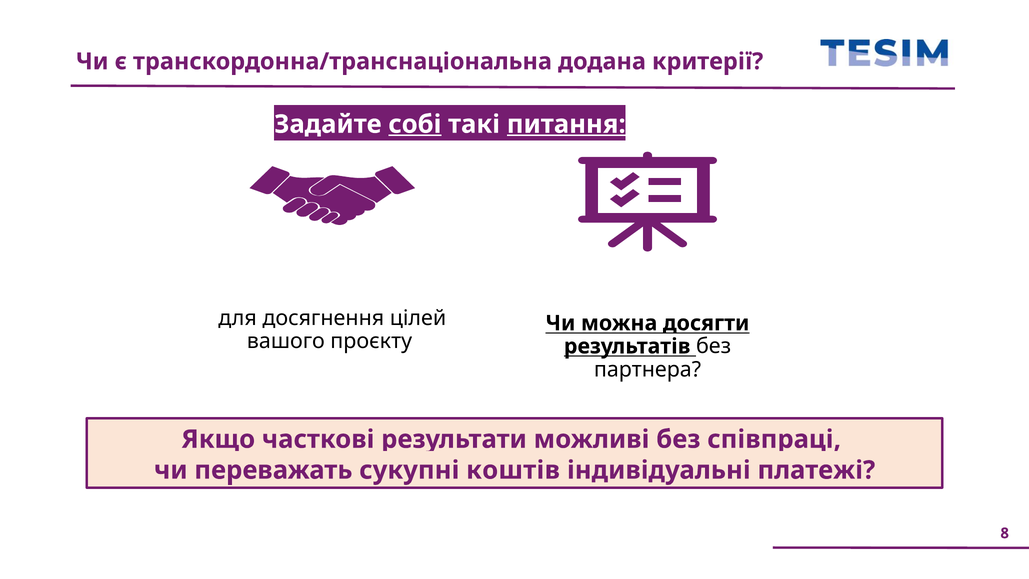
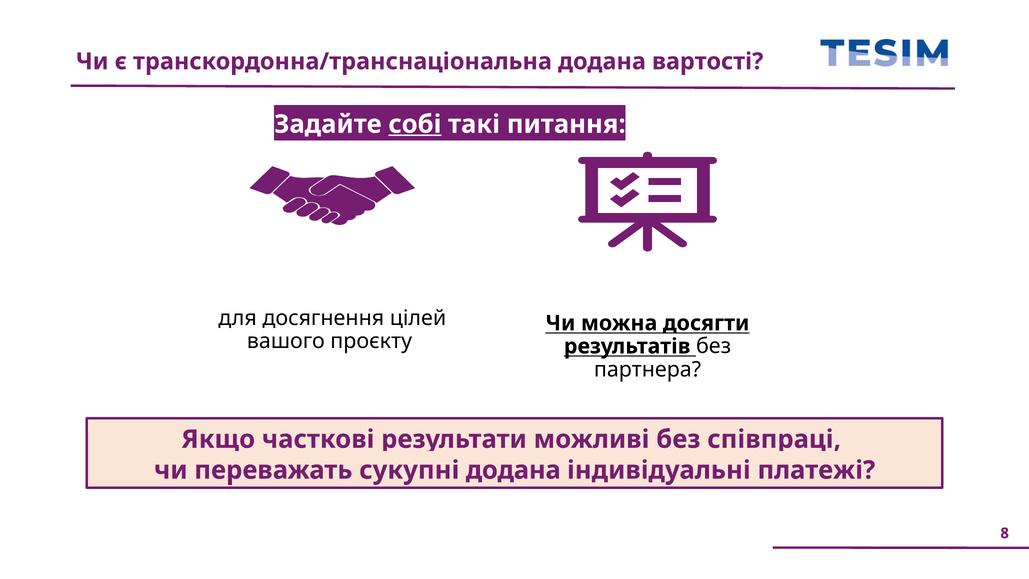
критерії: критерії -> вартості (708, 61)
питання underline: present -> none (566, 124)
сукупні коштів: коштів -> додана (513, 470)
